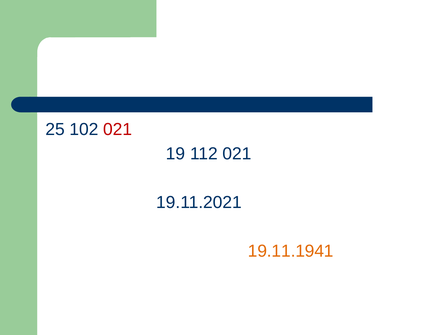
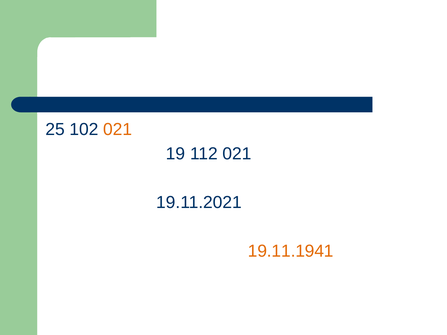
021 colour: red -> orange (118, 129)
